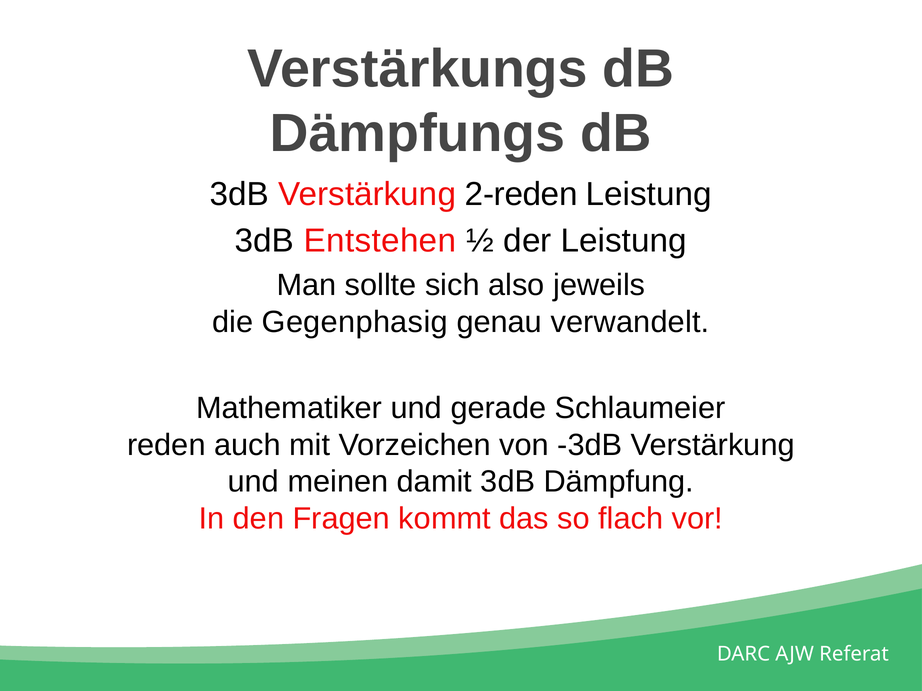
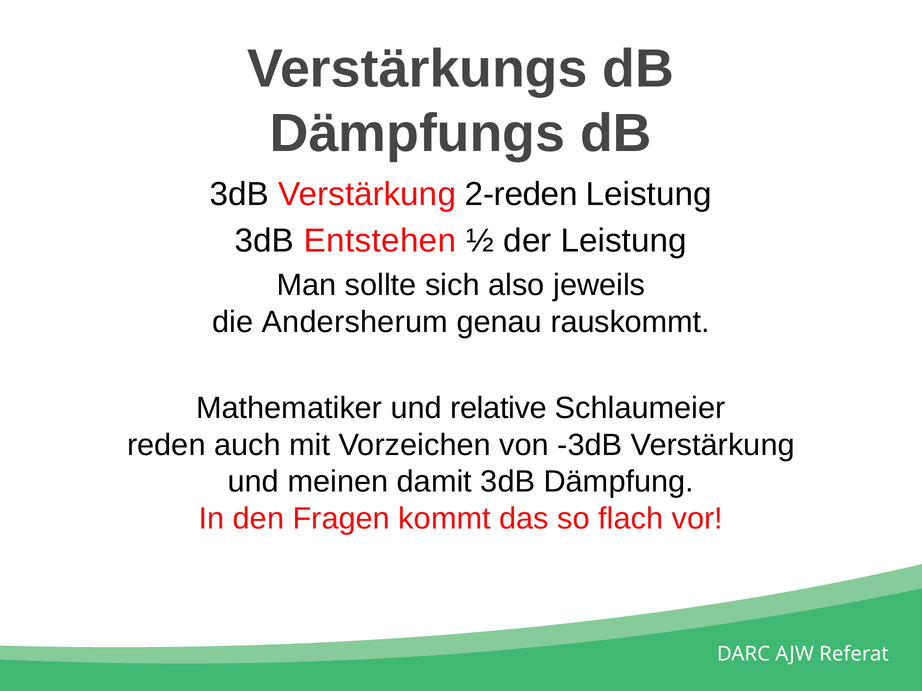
Gegenphasig: Gegenphasig -> Andersherum (355, 322)
verwandelt: verwandelt -> rauskommt (630, 322)
gerade: gerade -> relative (499, 408)
